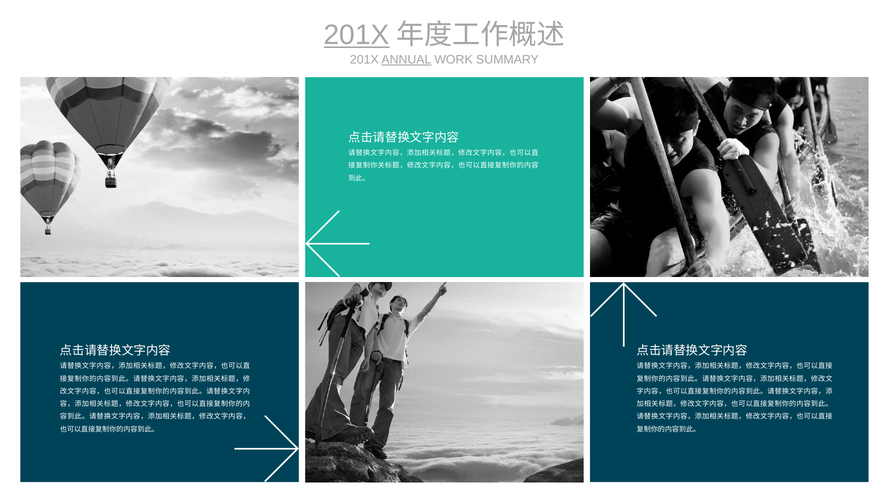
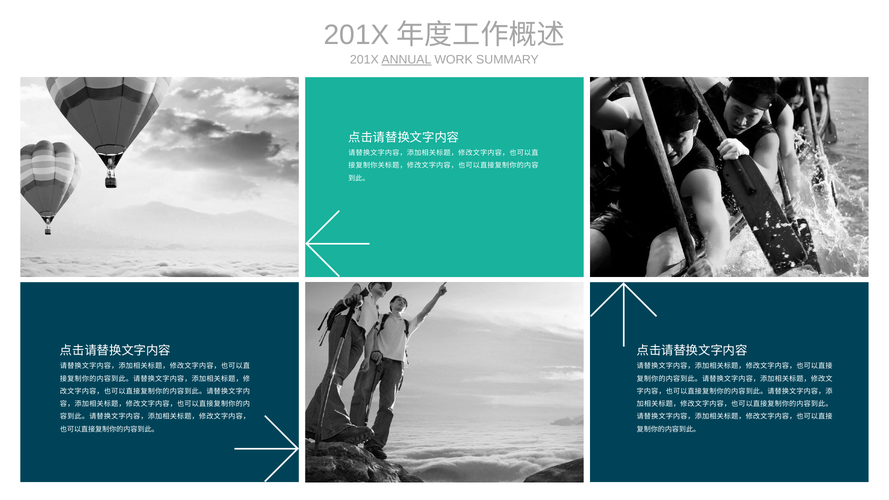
201X underline: present -> none (357, 35)
